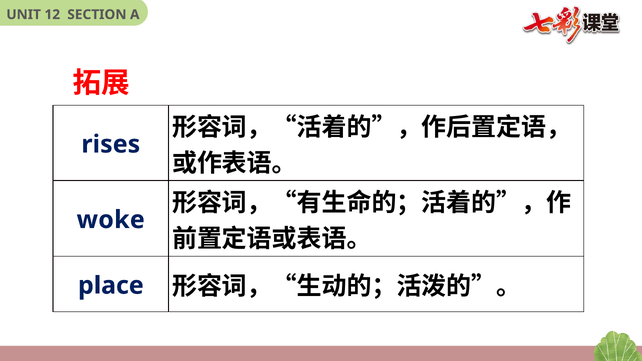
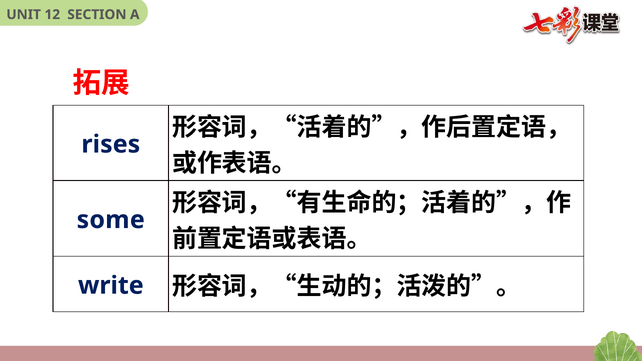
woke: woke -> some (111, 220)
place: place -> write (111, 286)
